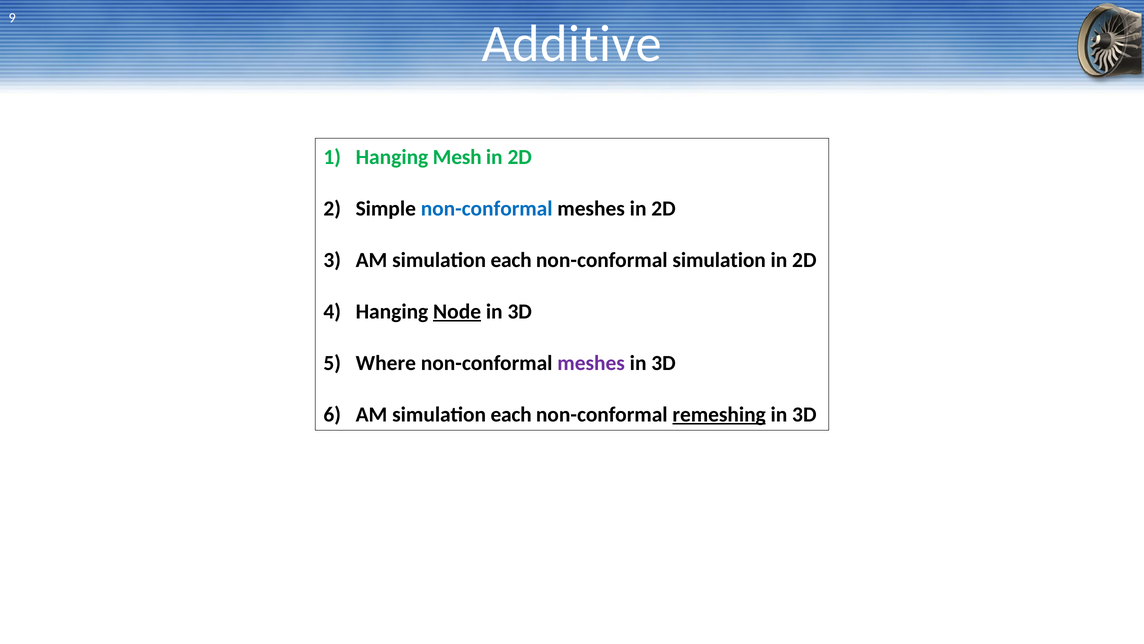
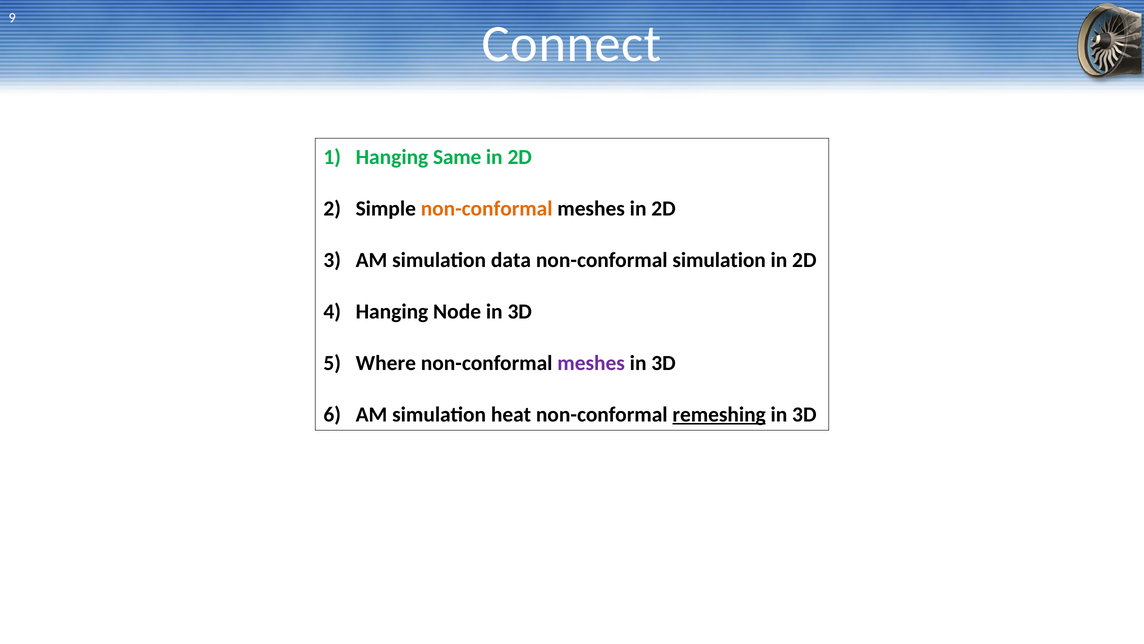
Additive: Additive -> Connect (572, 44)
Mesh: Mesh -> Same (457, 157)
non-conformal colour: blue -> orange (487, 208)
each: each -> data (511, 260)
Node underline: present -> none (457, 311)
each: each -> heat (511, 414)
